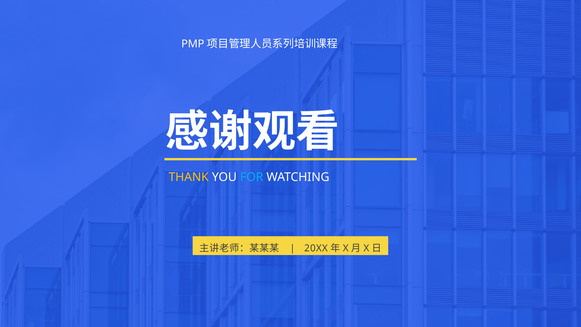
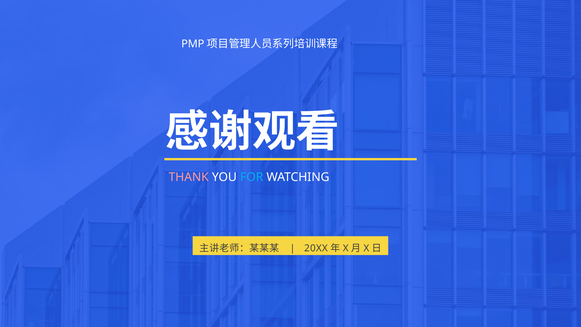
THANK colour: yellow -> pink (189, 177)
